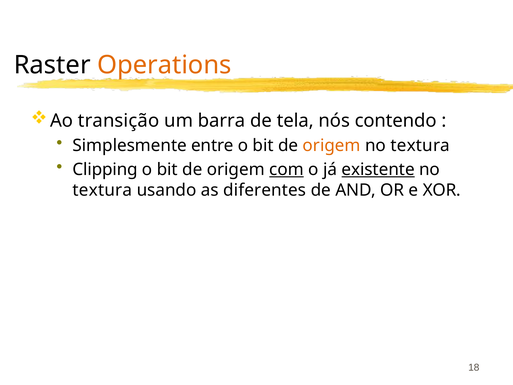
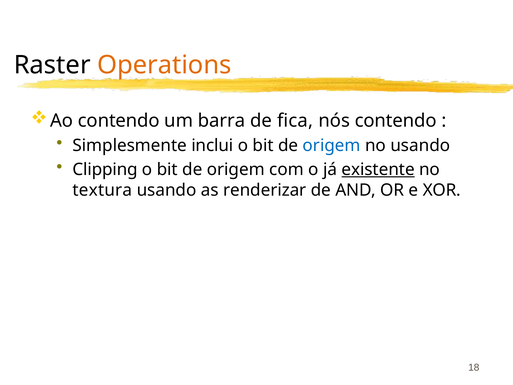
Ao transição: transição -> contendo (119, 121)
tela: tela -> fica (295, 121)
entre: entre -> inclui (212, 145)
origem colour: orange -> blue (332, 145)
textura: textura -> usando (420, 145)
com underline: present -> none (287, 169)
diferentes: diferentes -> renderizar (265, 190)
